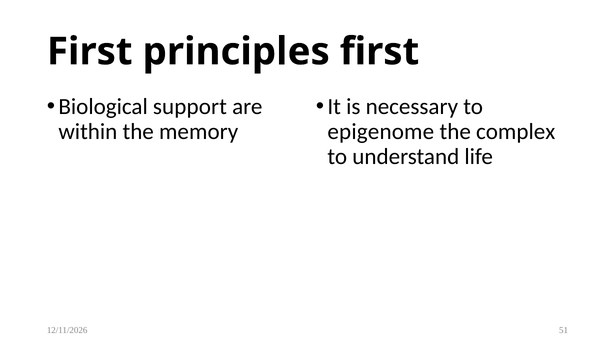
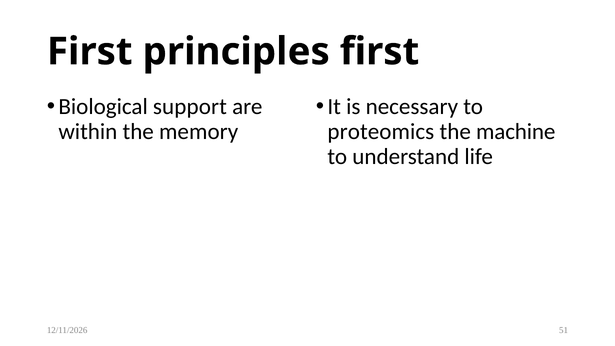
epigenome: epigenome -> proteomics (381, 132)
complex: complex -> machine (516, 132)
